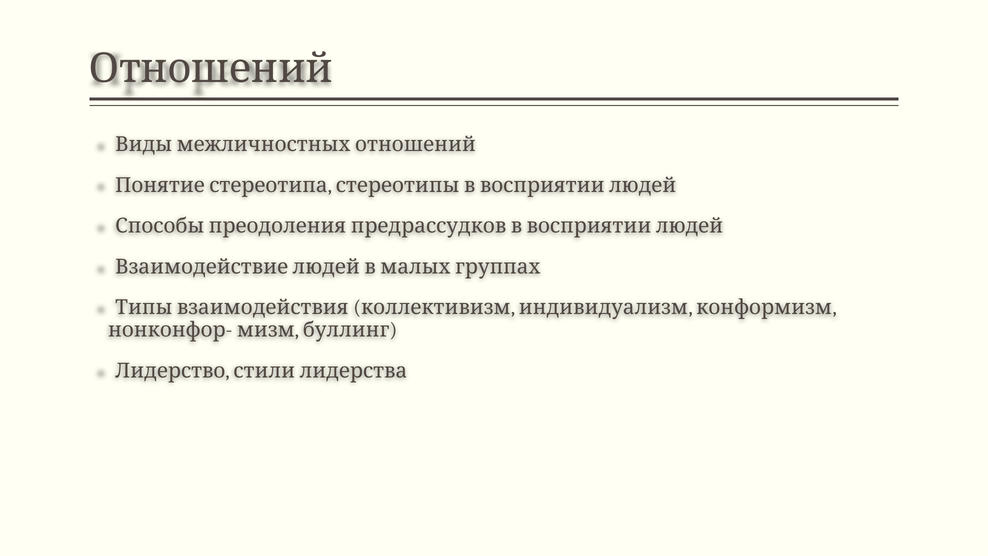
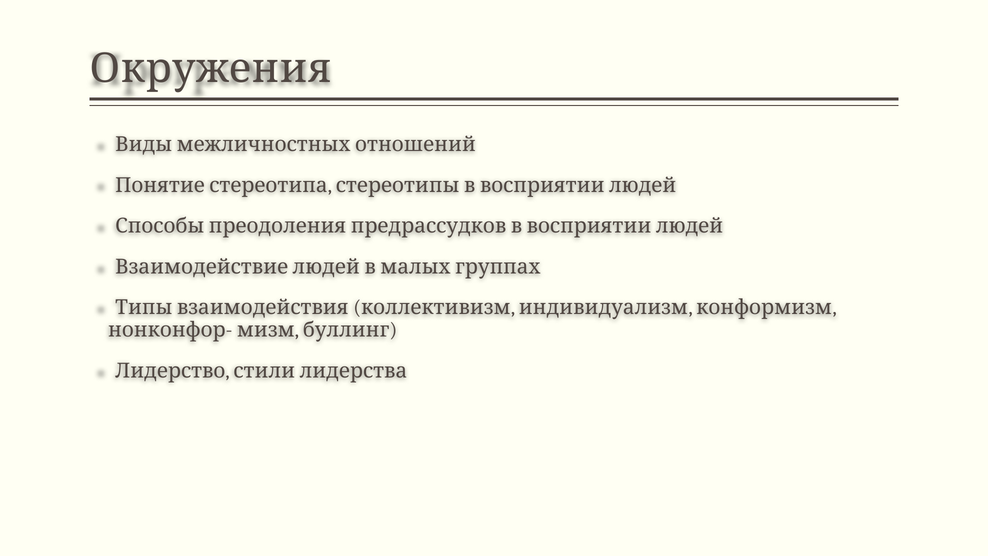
Отношений: Отношений -> Окружения (211, 69)
